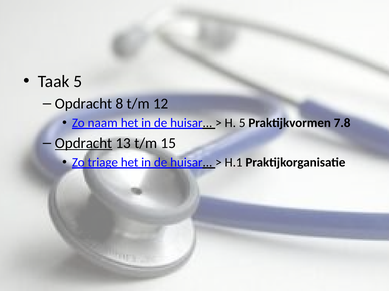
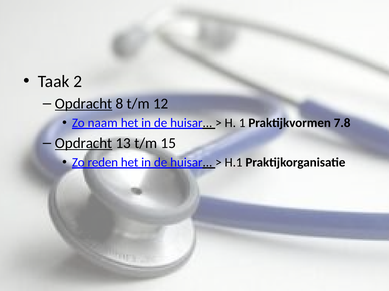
Taak 5: 5 -> 2 (78, 82)
Opdracht underline: none -> present (84, 104)
H 5: 5 -> 1 (242, 123)
triage: triage -> reden (103, 163)
